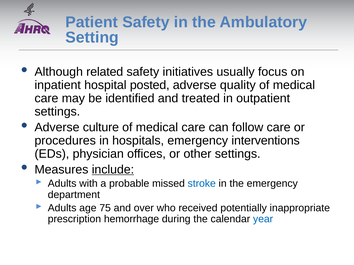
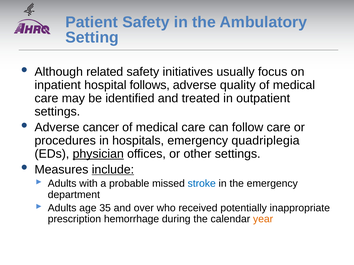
posted: posted -> follows (150, 85)
culture: culture -> cancer (101, 128)
interventions: interventions -> quadriplegia (266, 141)
physician underline: none -> present (98, 154)
75: 75 -> 35 (105, 208)
year colour: blue -> orange (263, 219)
